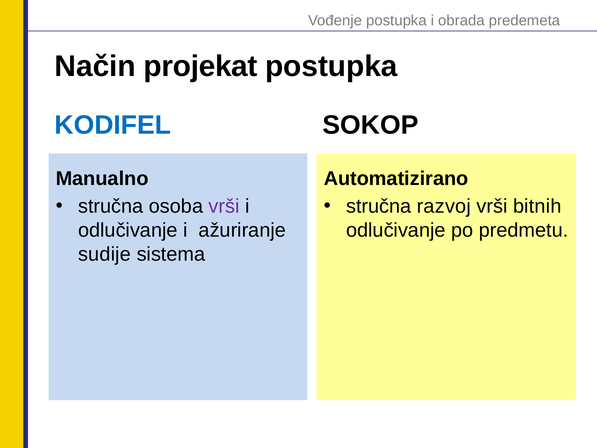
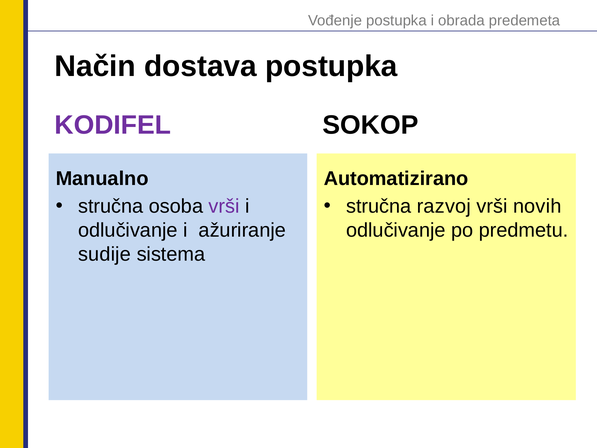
projekat: projekat -> dostava (200, 66)
KODIFEL colour: blue -> purple (113, 125)
bitnih: bitnih -> novih (537, 206)
